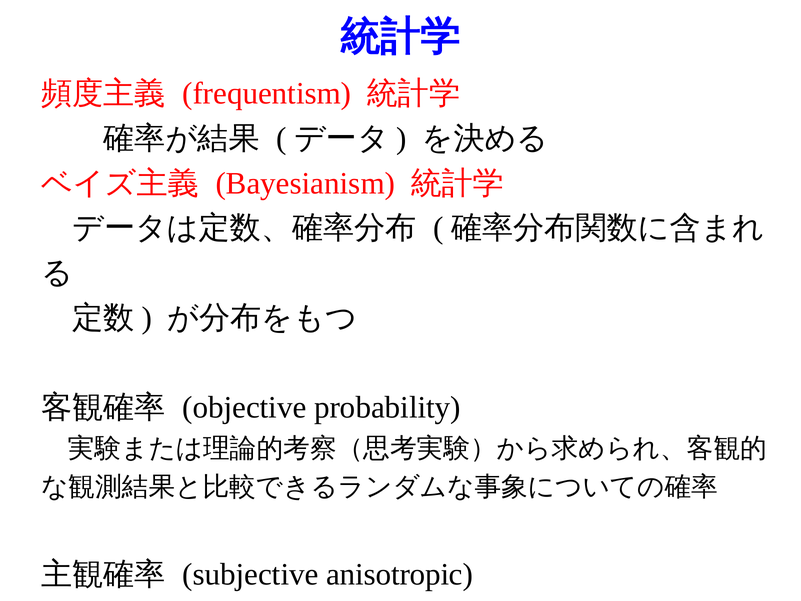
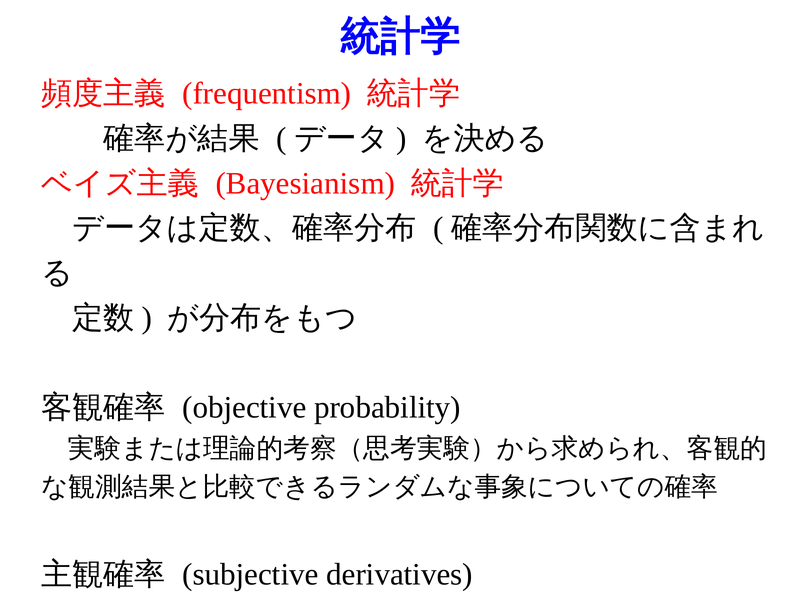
anisotropic: anisotropic -> derivatives (400, 574)
